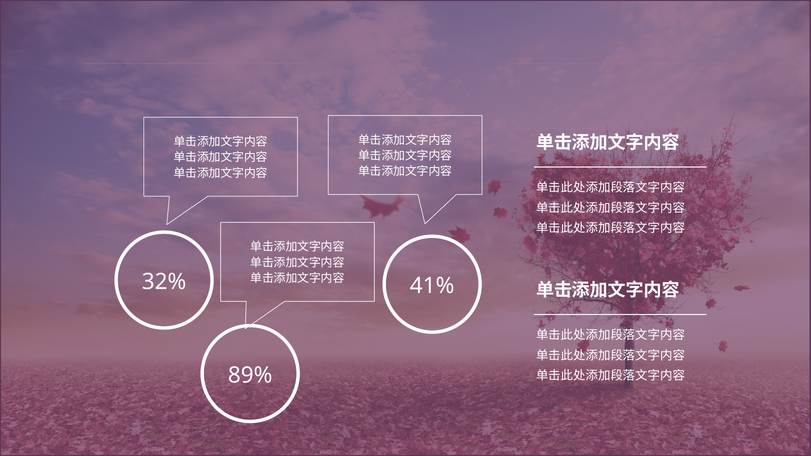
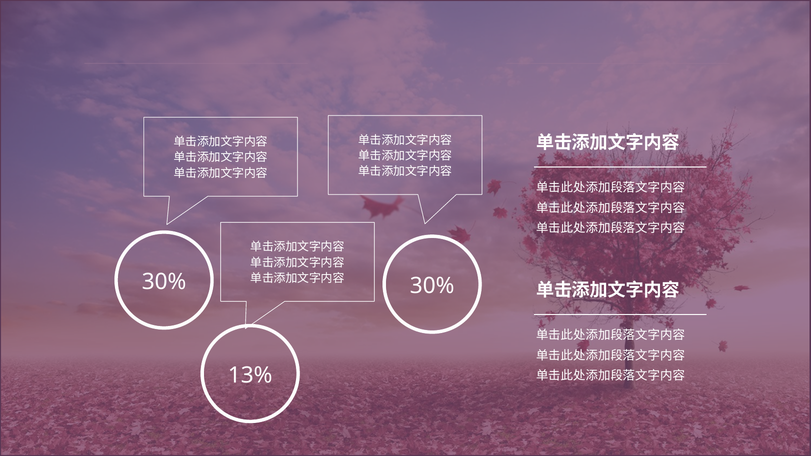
41%: 41% -> 30% (432, 286)
32%: 32% -> 30% (164, 282)
89%: 89% -> 13% (250, 375)
